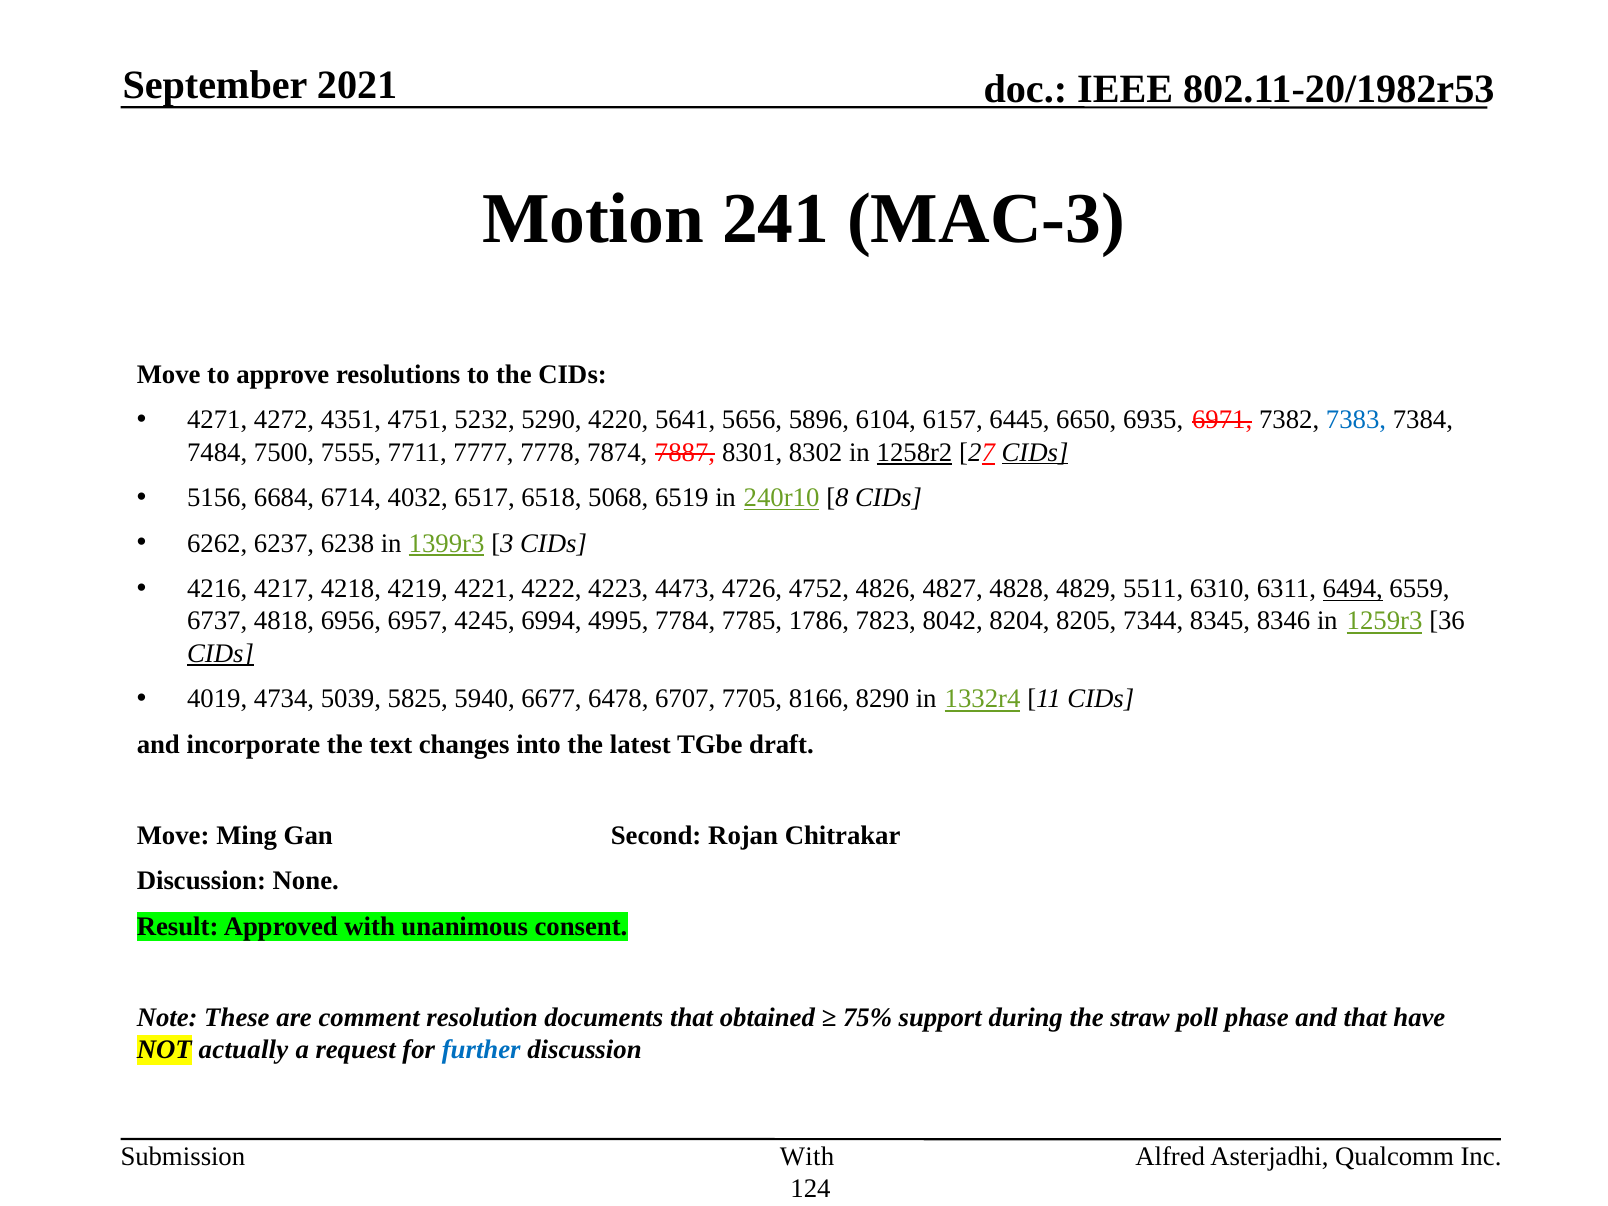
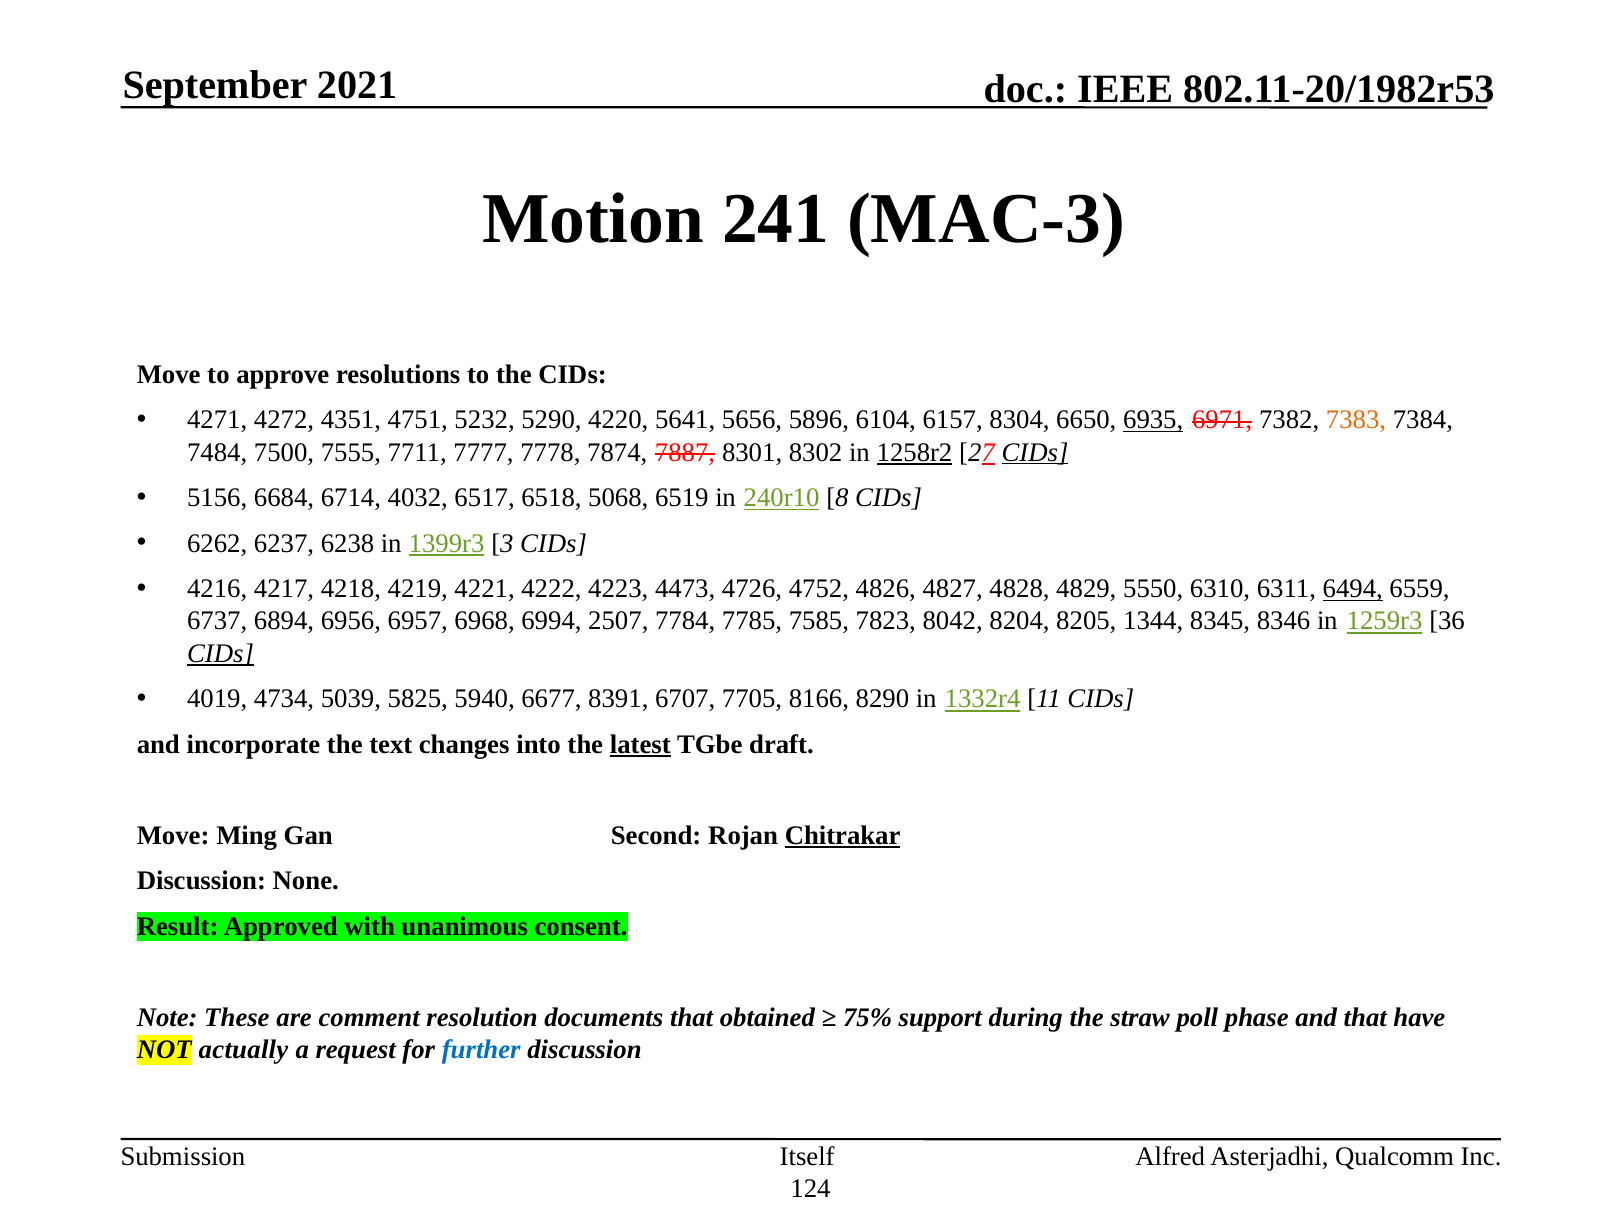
6445: 6445 -> 8304 (1020, 420)
6935 underline: none -> present (1153, 420)
7383 colour: blue -> orange (1356, 420)
5511: 5511 -> 5550 (1153, 589)
4818: 4818 -> 6894 (284, 621)
4245: 4245 -> 6968 (485, 621)
4995: 4995 -> 2507 (618, 621)
1786: 1786 -> 7585 (819, 621)
7344: 7344 -> 1344 (1153, 621)
6478: 6478 -> 8391 (618, 699)
latest underline: none -> present (640, 744)
Chitrakar underline: none -> present (843, 836)
With: With -> Itself (807, 1157)
